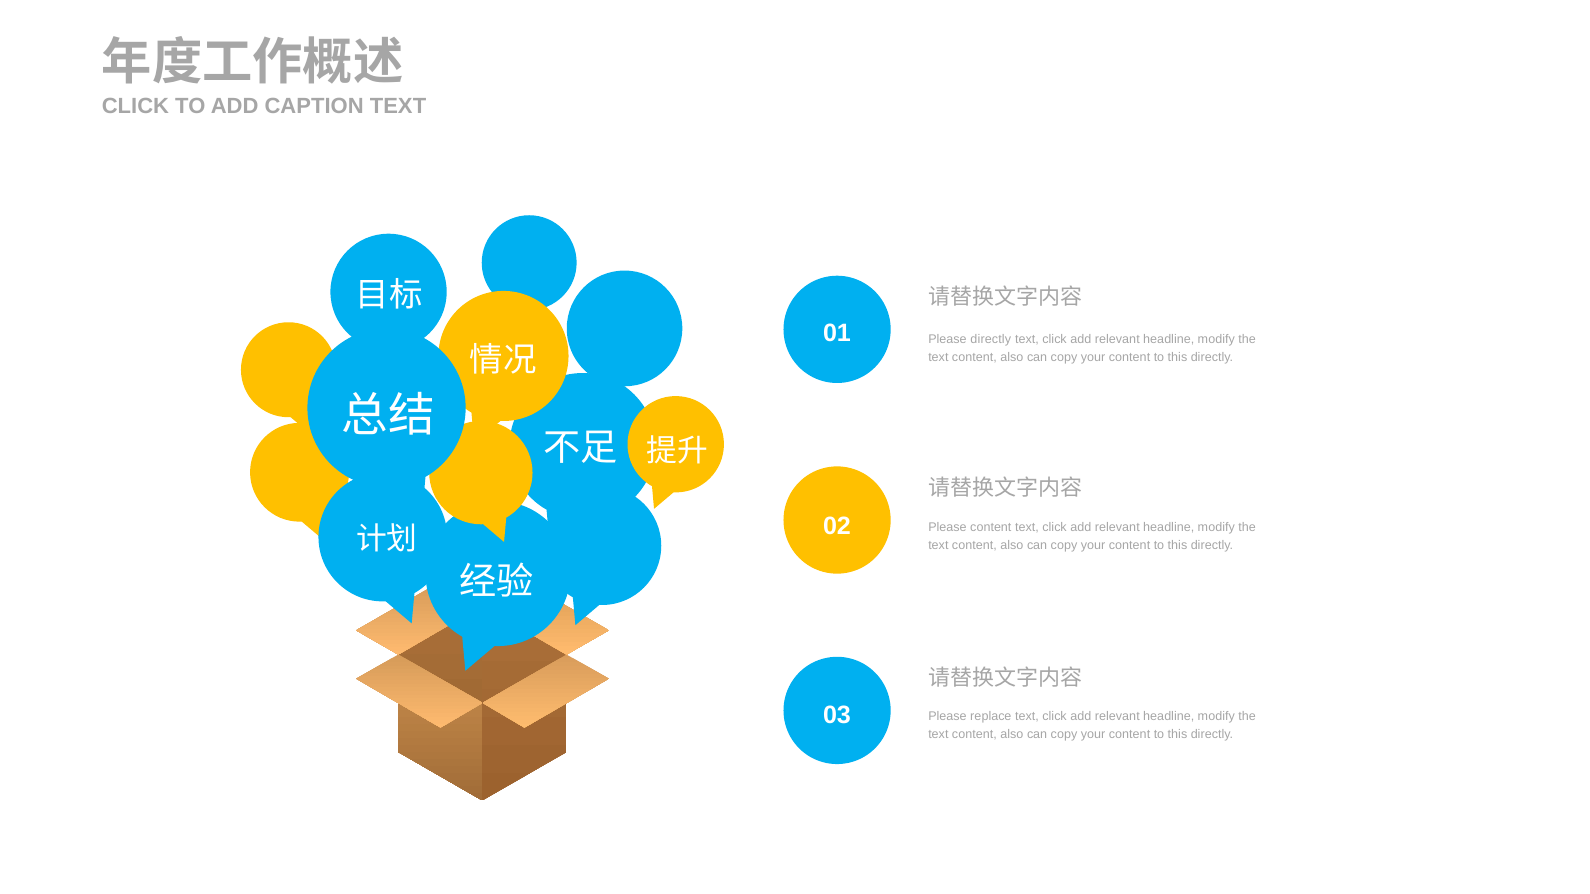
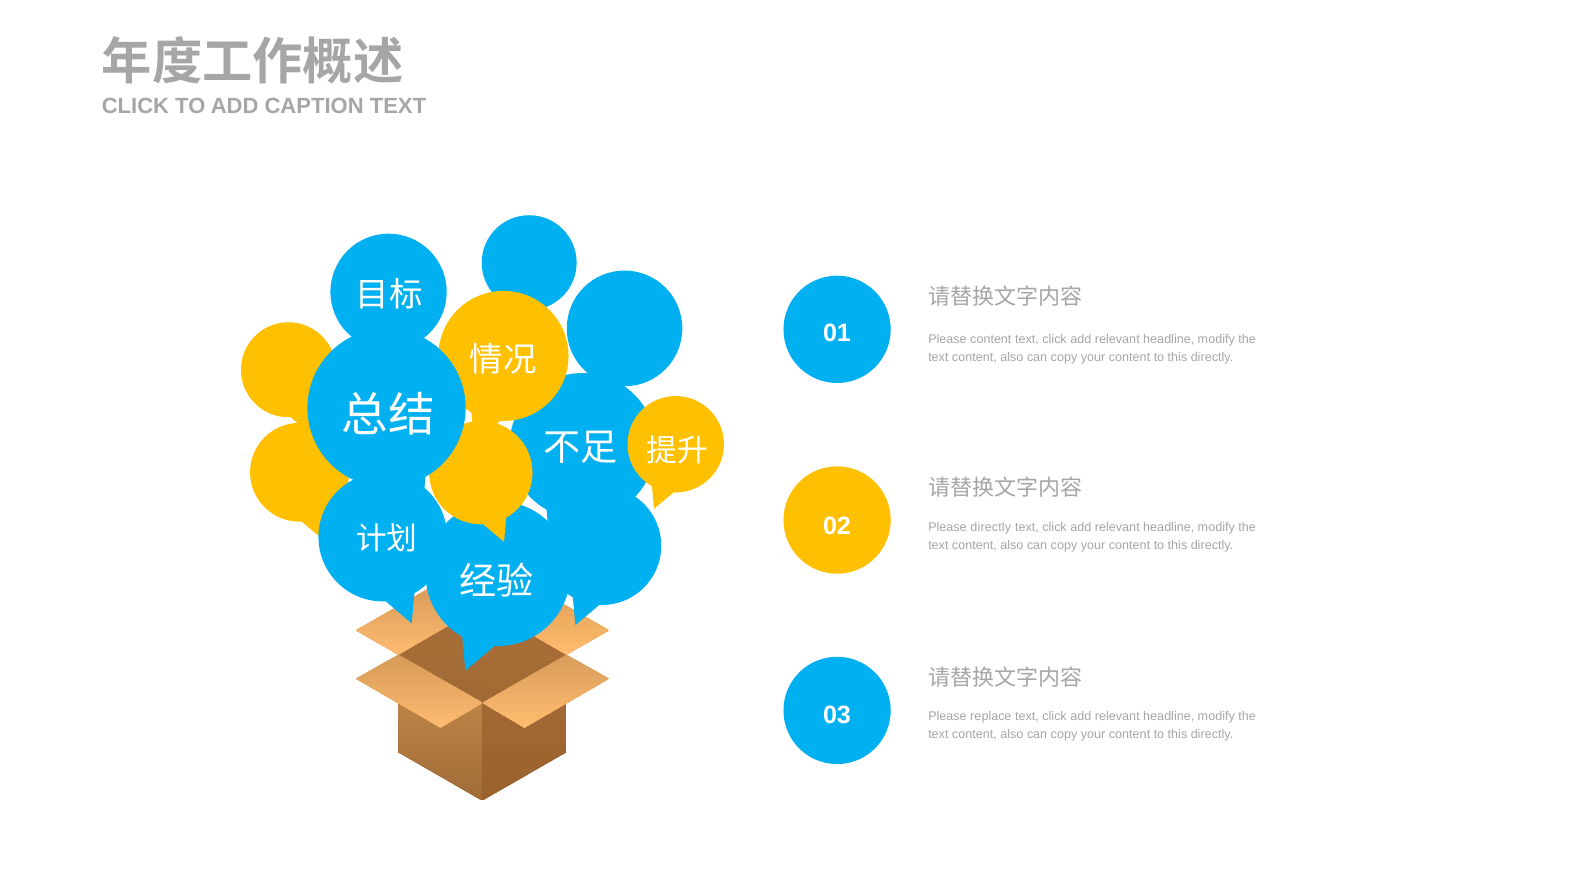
Please directly: directly -> content (991, 339)
Please content: content -> directly (991, 528)
